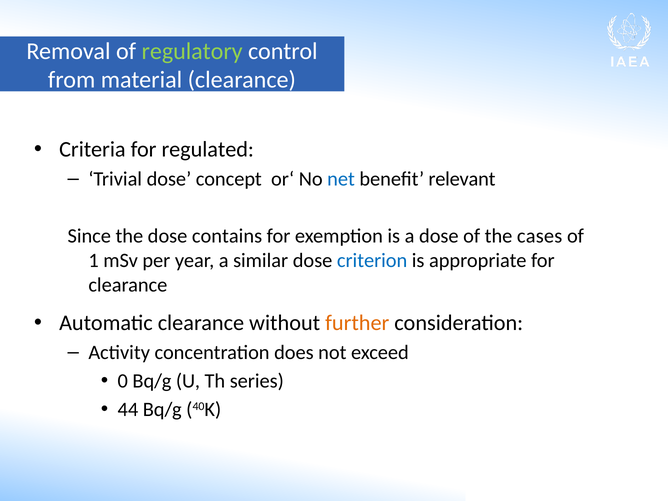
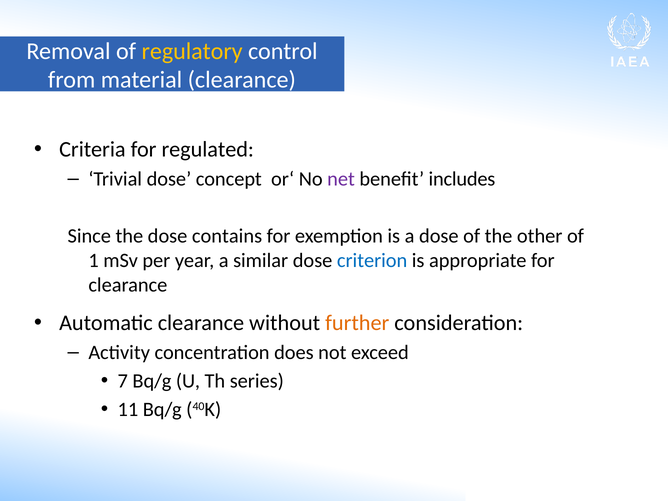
regulatory colour: light green -> yellow (192, 51)
net colour: blue -> purple (341, 179)
relevant: relevant -> includes (462, 179)
cases: cases -> other (540, 236)
0: 0 -> 7 (123, 381)
44: 44 -> 11 (128, 410)
